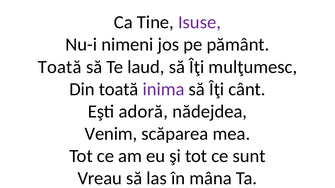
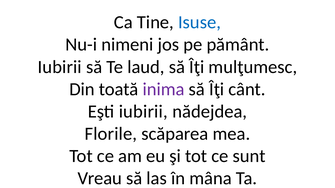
Isuse colour: purple -> blue (199, 22)
Toată: Toată -> Iubirii (60, 67)
Eşti adoră: adoră -> iubirii (143, 112)
Venim: Venim -> Florile (111, 134)
